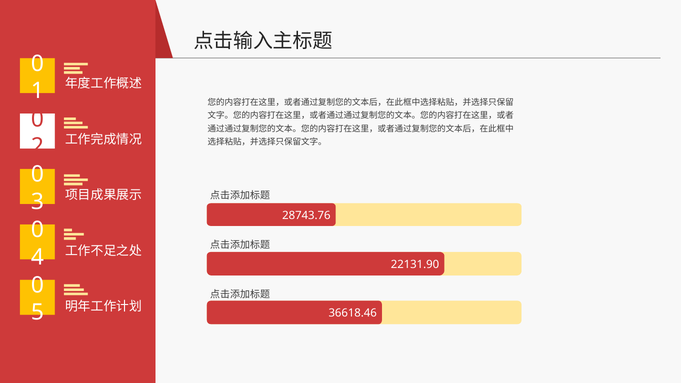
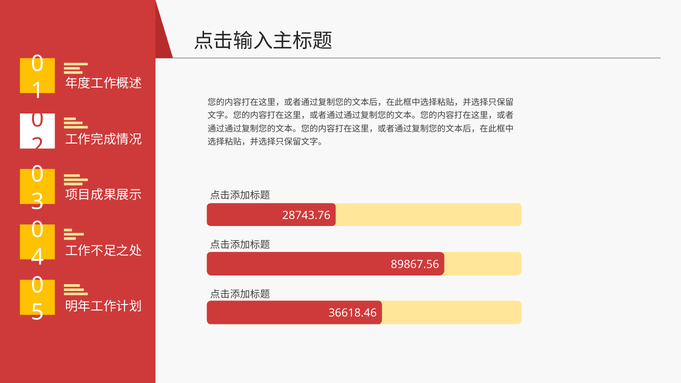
22131.90: 22131.90 -> 89867.56 (415, 265)
